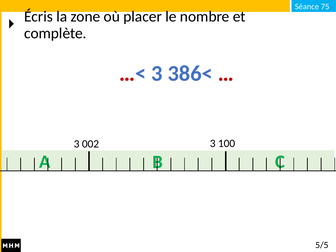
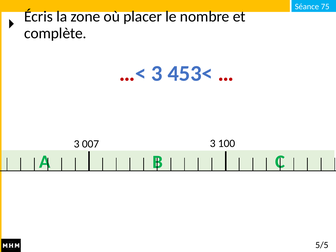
386<: 386< -> 453< (190, 73)
002: 002 -> 007 (90, 144)
